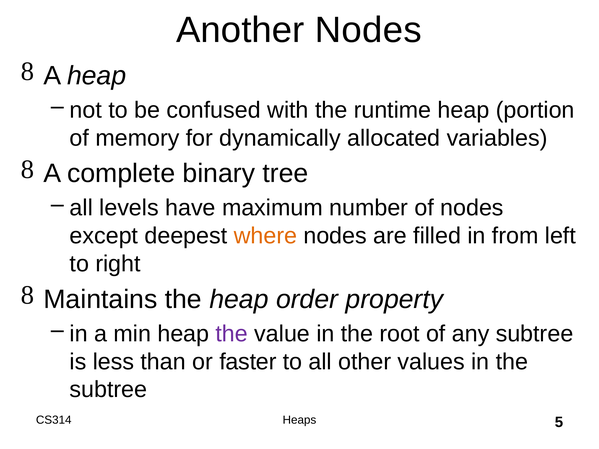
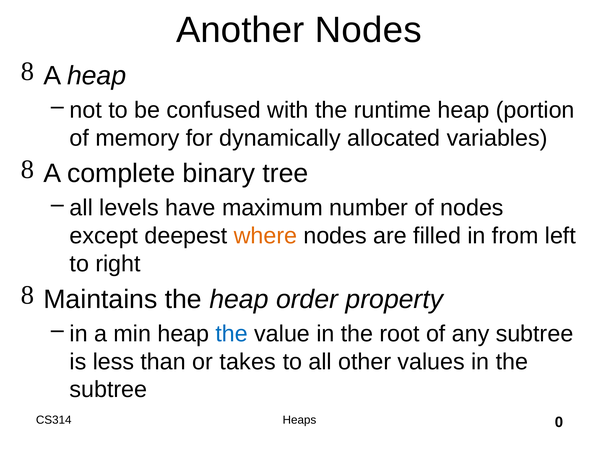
the colour: purple -> blue (232, 334)
faster: faster -> takes (248, 362)
5: 5 -> 0 (559, 422)
